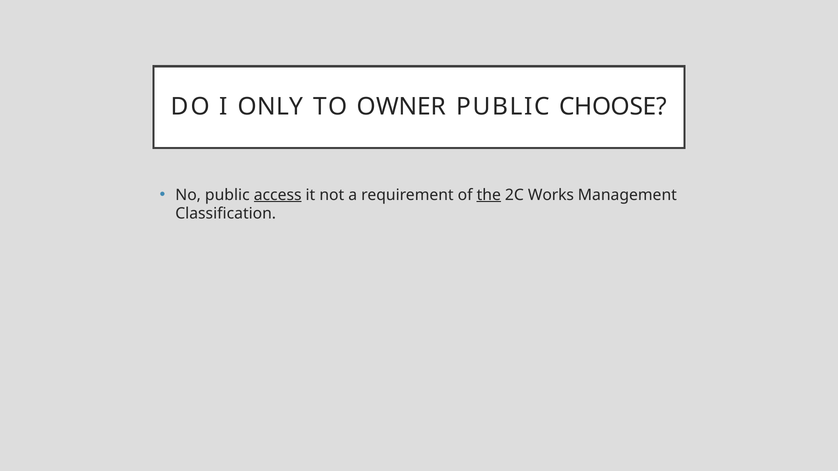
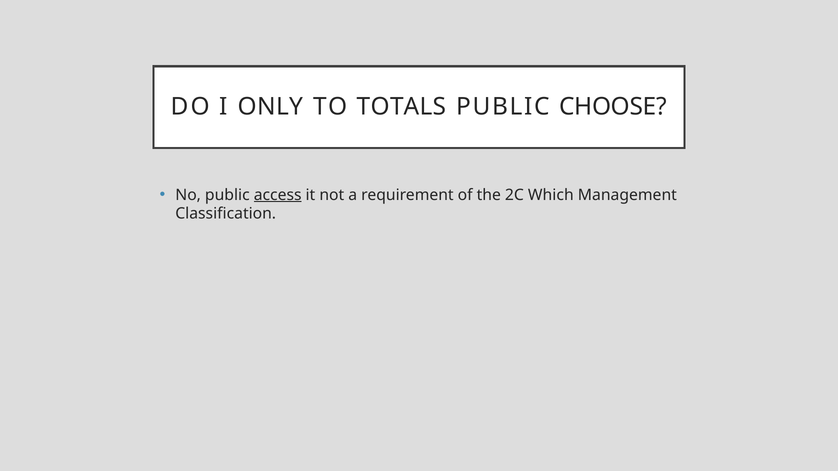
OWNER: OWNER -> TOTALS (401, 107)
the underline: present -> none (489, 195)
Works: Works -> Which (551, 195)
